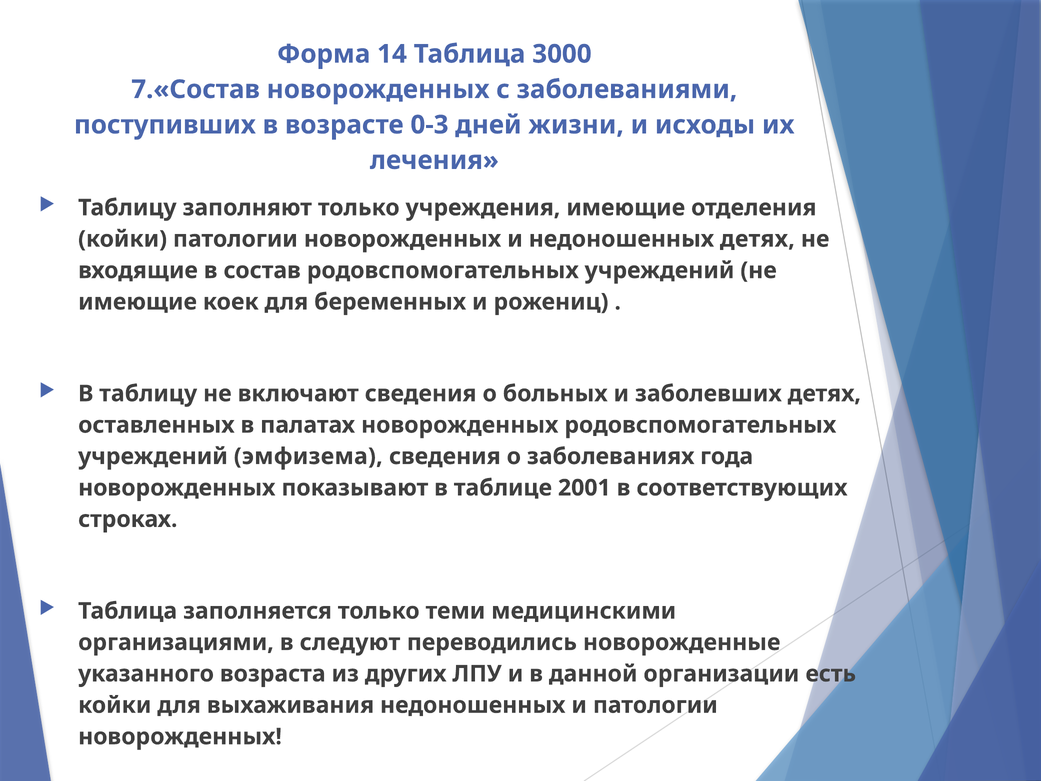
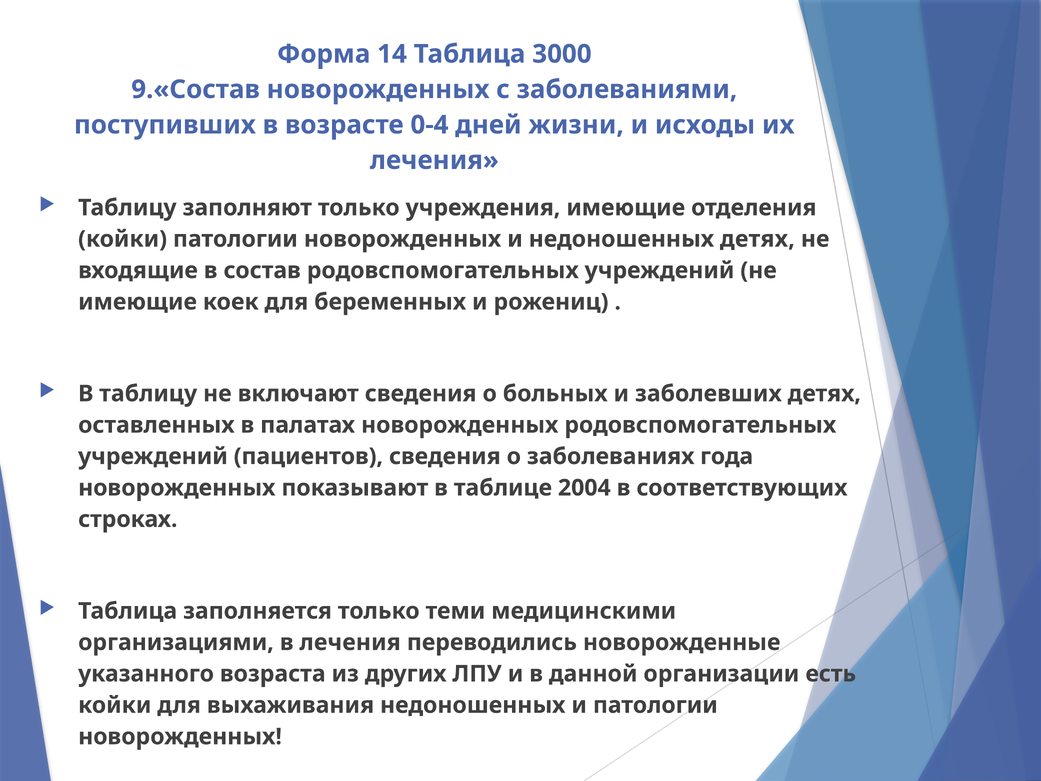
7.«Состав: 7.«Состав -> 9.«Состав (196, 89)
0-3: 0-3 -> 0-4 (429, 125)
эмфизема: эмфизема -> пациентов (308, 456)
2001: 2001 -> 2004 (584, 488)
в следуют: следуют -> лечения (350, 642)
